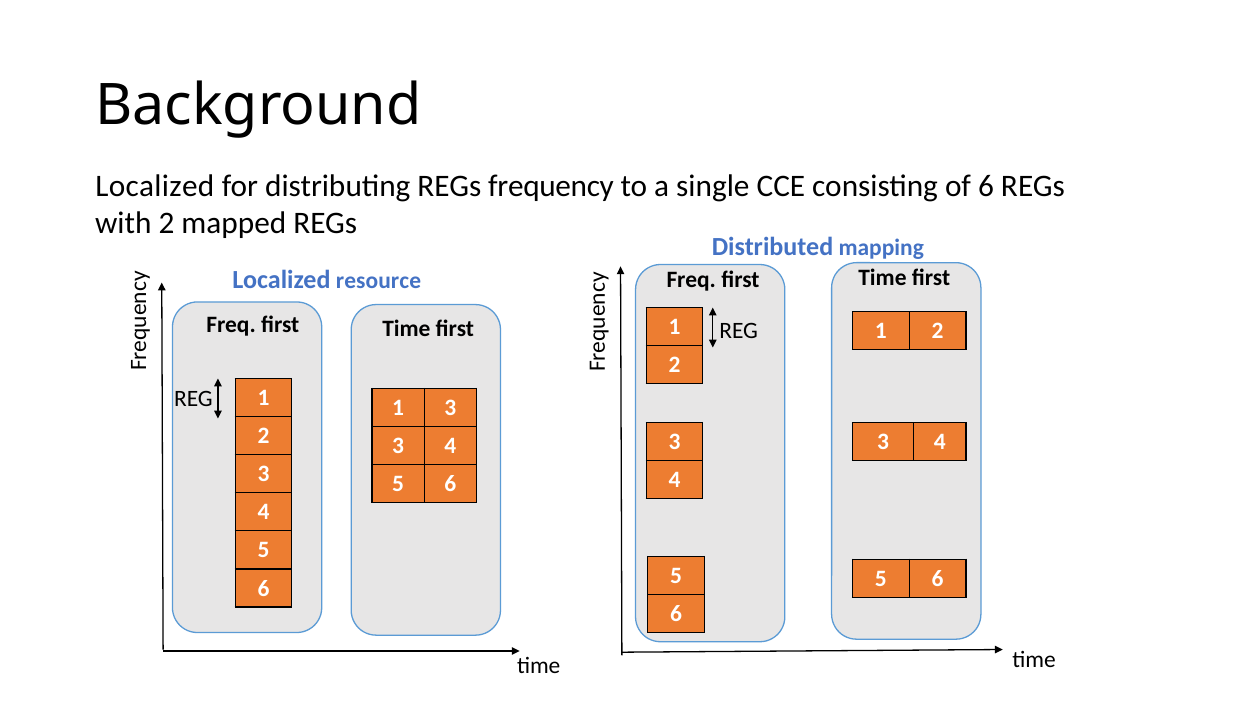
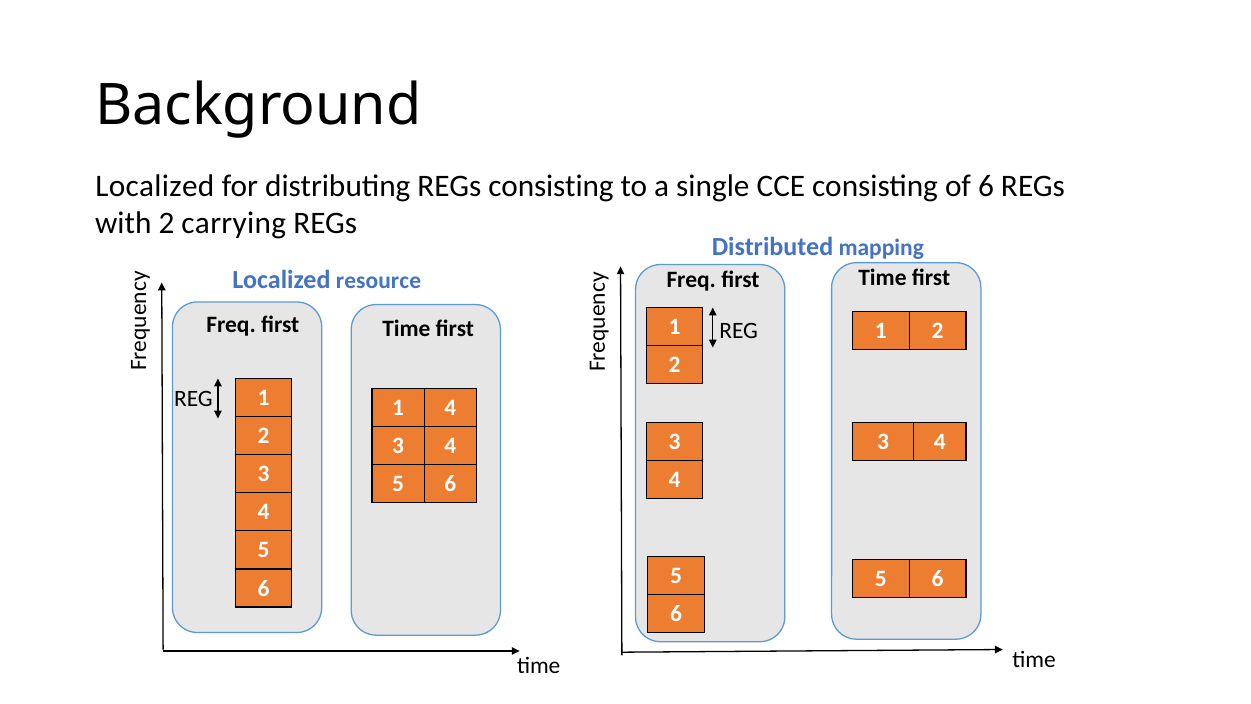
REGs frequency: frequency -> consisting (551, 186)
mapped: mapped -> carrying (234, 223)
1 3: 3 -> 4 (450, 408)
